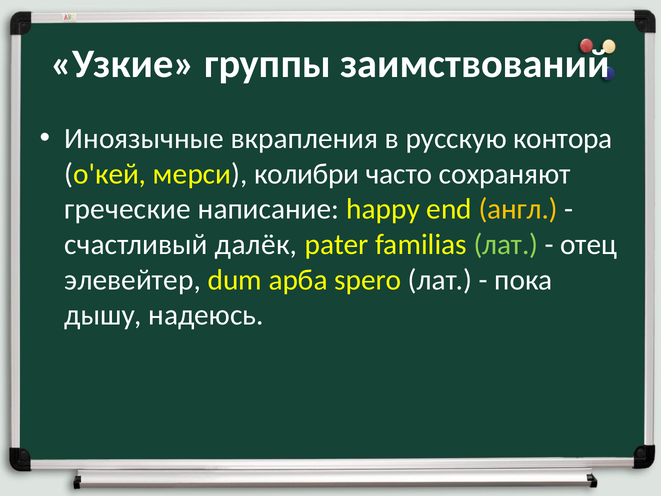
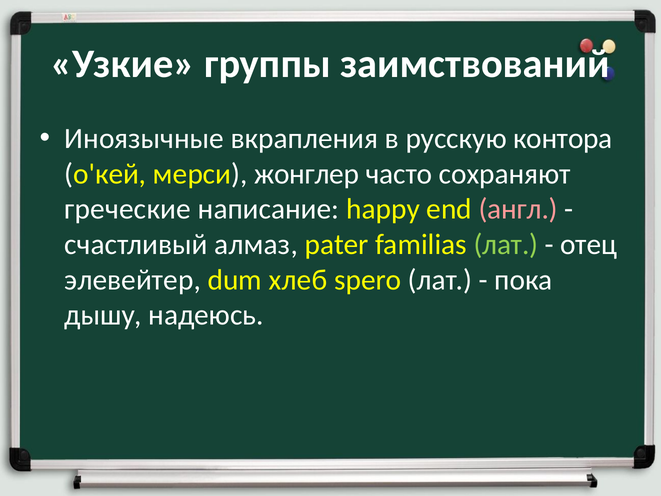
колибри: колибри -> жонглер (307, 174)
англ colour: yellow -> pink (518, 209)
далёк: далёк -> алмаз (256, 244)
арба: арба -> хлеб (298, 280)
